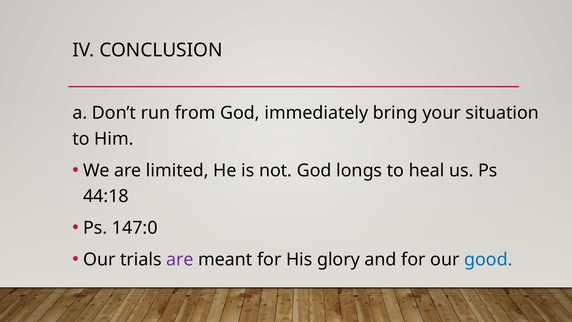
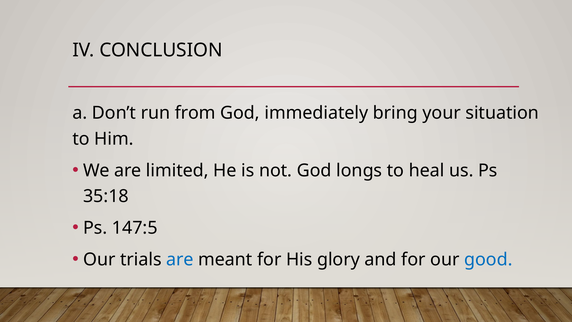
44:18: 44:18 -> 35:18 (106, 196)
147:0: 147:0 -> 147:5 (135, 228)
are colour: purple -> blue (180, 260)
